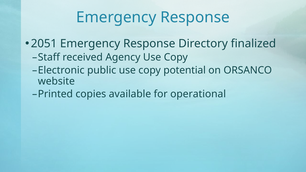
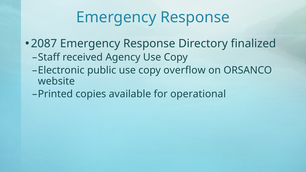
2051: 2051 -> 2087 (44, 44)
potential: potential -> overflow (185, 70)
